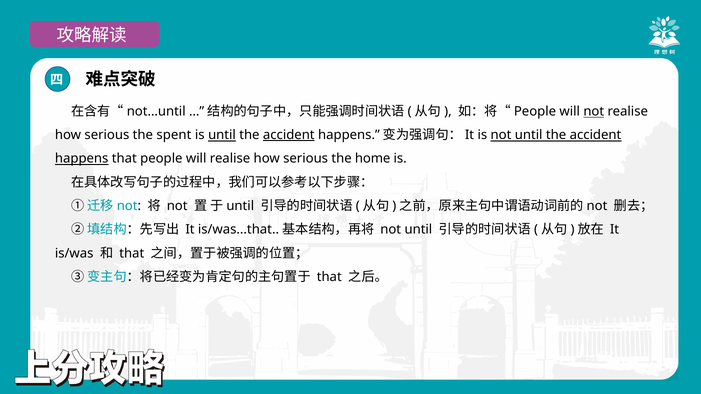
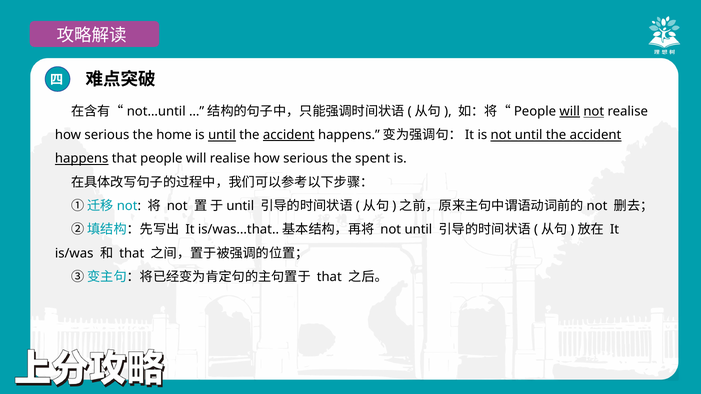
will underline: none -> present (570, 111)
spent: spent -> home (174, 135)
home: home -> spent (373, 159)
